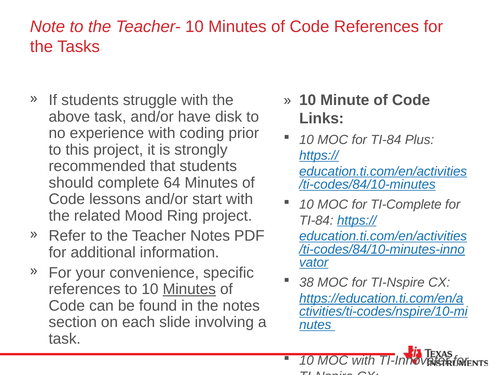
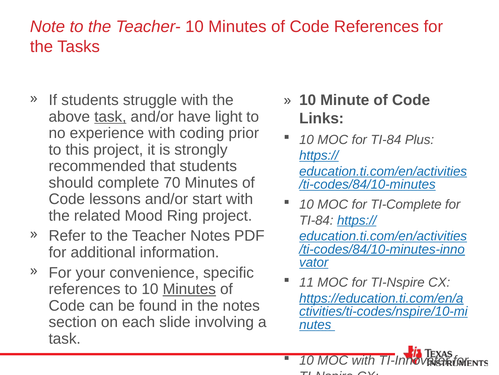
task underline: none -> present (110, 116)
disk: disk -> light (229, 116)
64: 64 -> 70 (172, 182)
38: 38 -> 11 (306, 282)
